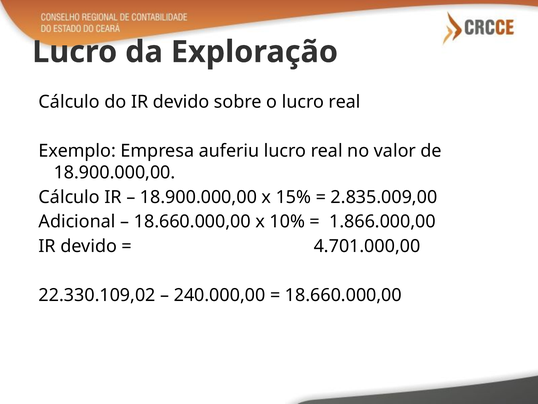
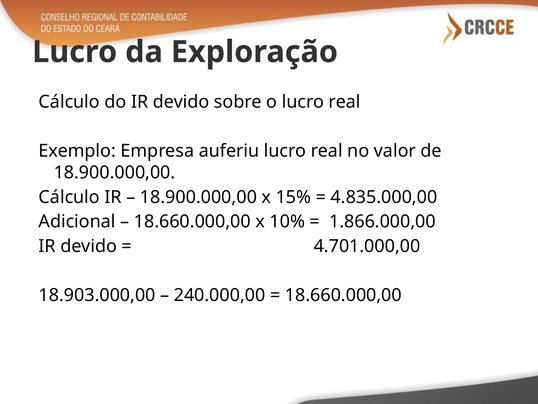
2.835.009,00: 2.835.009,00 -> 4.835.000,00 (384, 197)
22.330.109,02: 22.330.109,02 -> 18.903.000,00 (97, 295)
